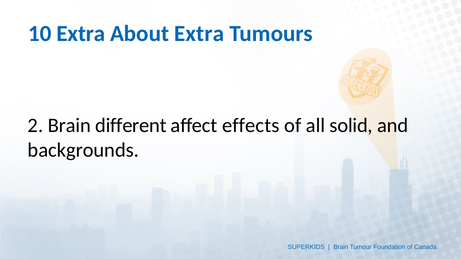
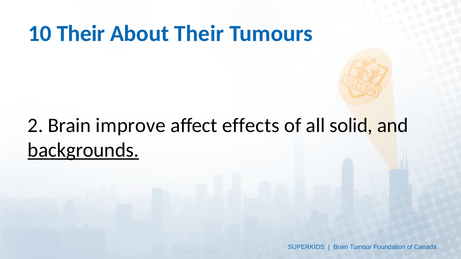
10 Extra: Extra -> Their (81, 34)
About Extra: Extra -> Their (199, 34)
different: different -> improve (131, 126)
backgrounds underline: none -> present (83, 150)
